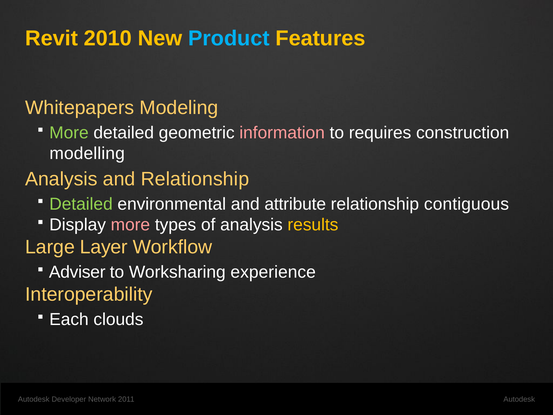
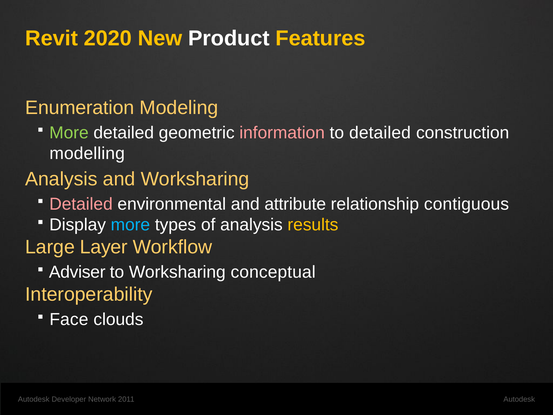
2010: 2010 -> 2020 (108, 38)
Product colour: light blue -> white (229, 38)
Whitepapers: Whitepapers -> Enumeration (80, 108)
to requires: requires -> detailed (380, 133)
and Relationship: Relationship -> Worksharing (195, 179)
Detailed colour: light green -> pink (81, 204)
more colour: pink -> light blue (130, 225)
experience: experience -> conceptual (273, 272)
Each: Each -> Face (69, 319)
